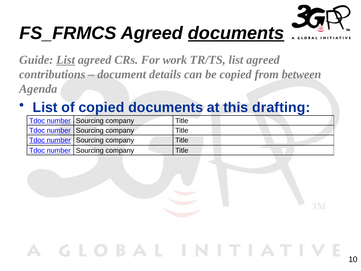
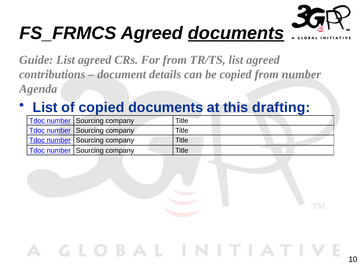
List underline: present -> none (66, 60)
For work: work -> from (175, 60)
from between: between -> number (301, 74)
